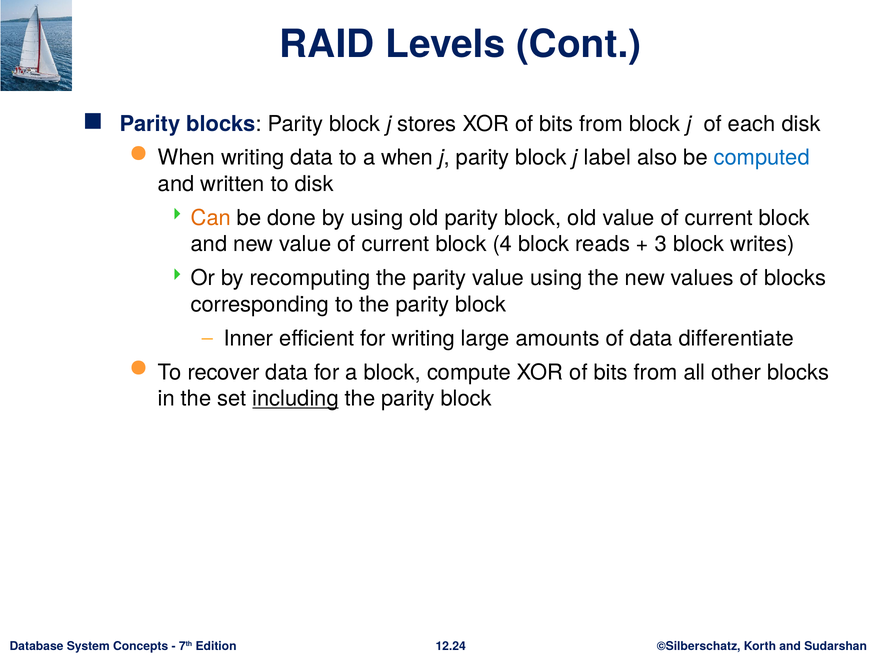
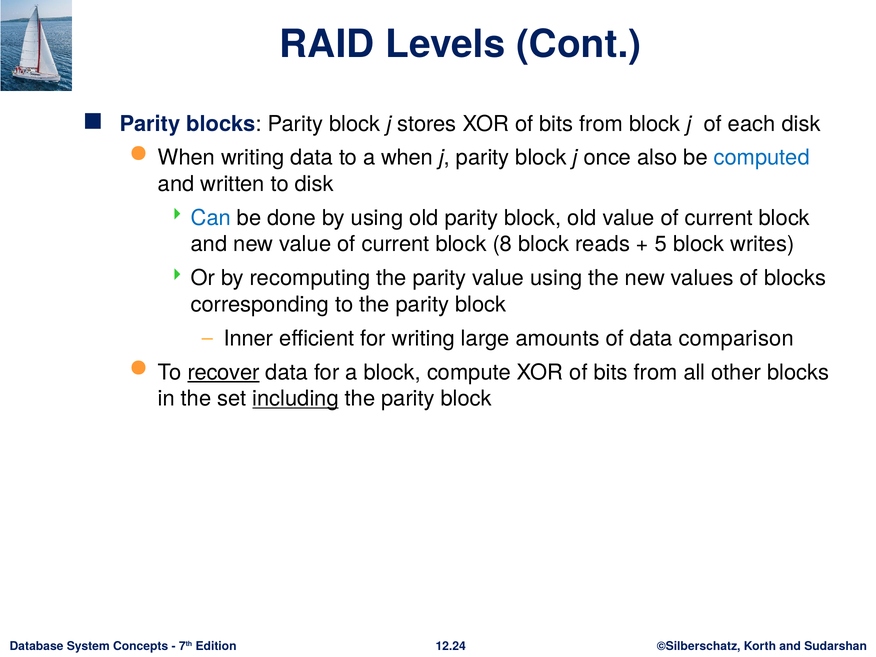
label: label -> once (608, 158)
Can colour: orange -> blue (211, 218)
4: 4 -> 8 (502, 244)
3: 3 -> 5 (661, 244)
differentiate: differentiate -> comparison (736, 338)
recover underline: none -> present (224, 372)
